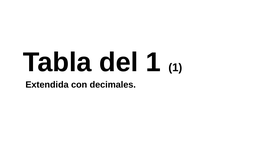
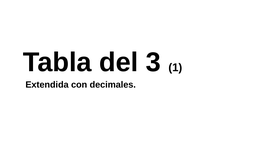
del 1: 1 -> 3 (153, 62)
